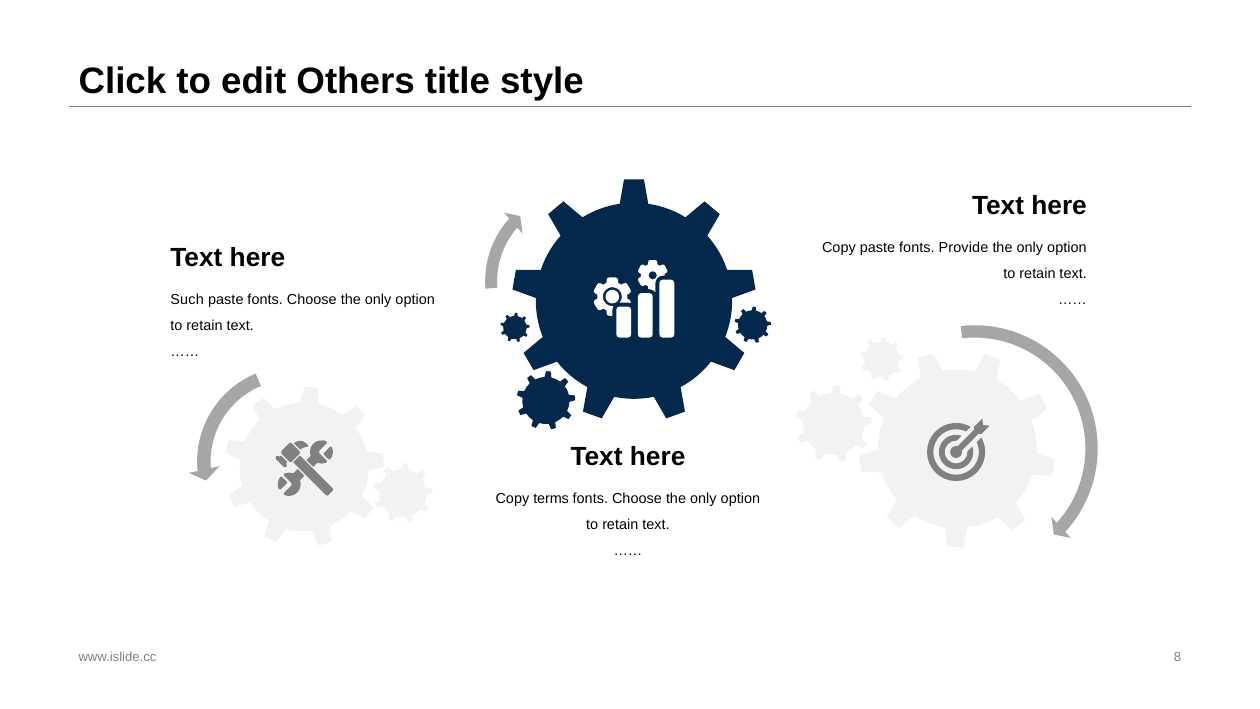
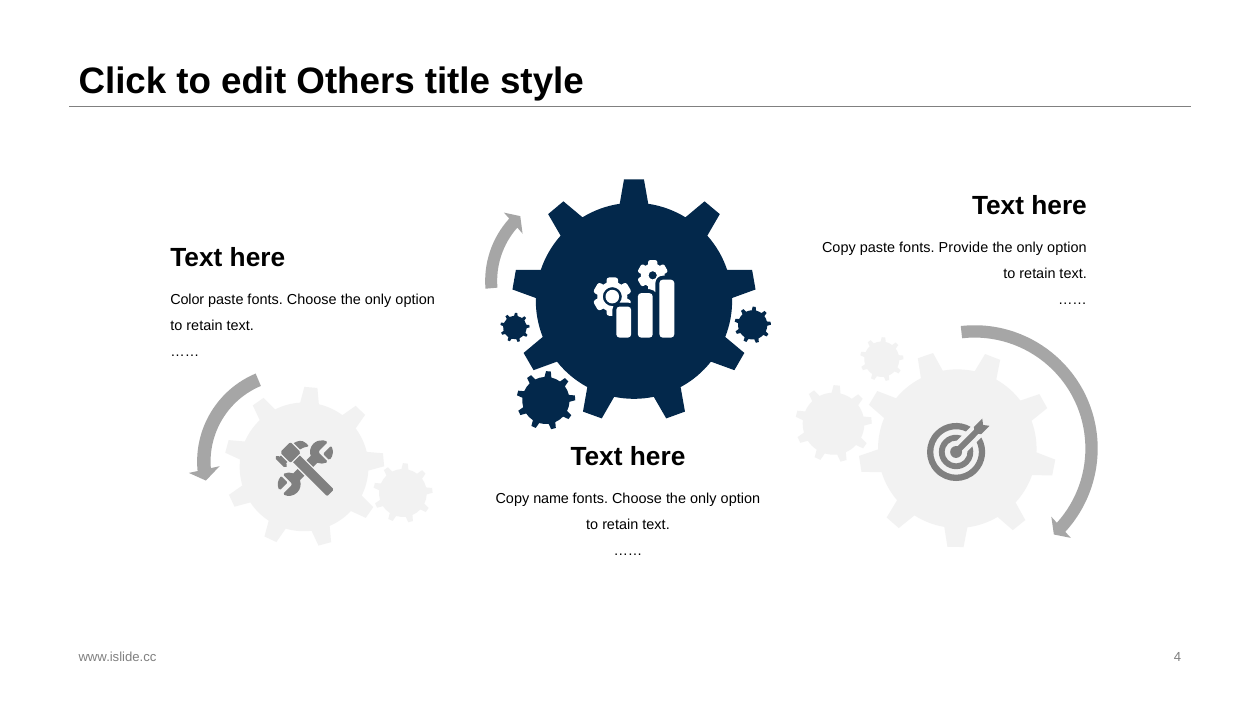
Such: Such -> Color (187, 299)
terms: terms -> name (551, 498)
8: 8 -> 4 (1178, 656)
